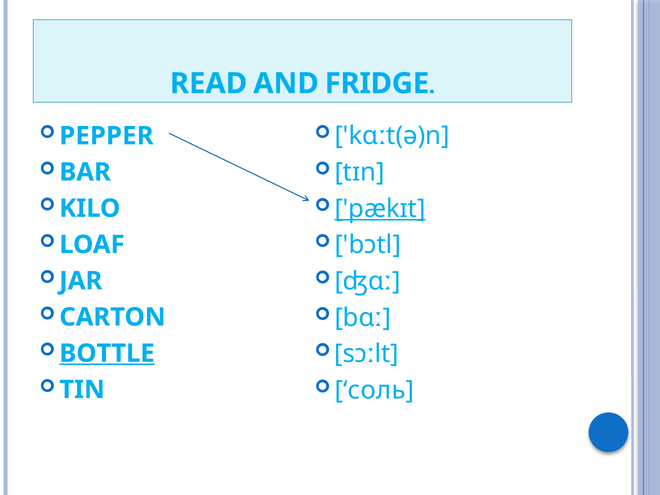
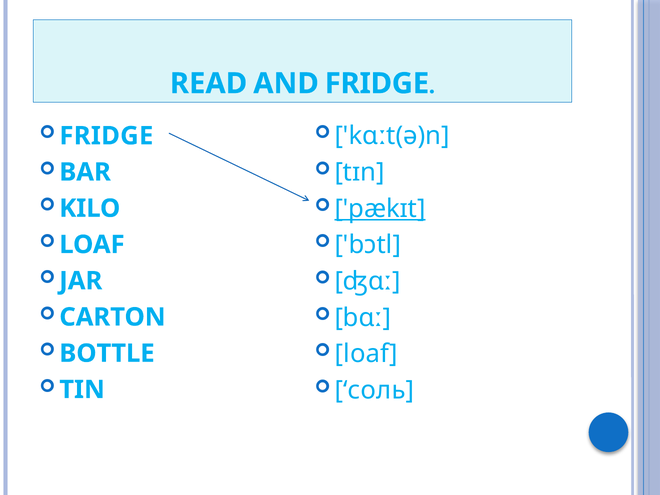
PEPPER: PEPPER -> FRIDGE (106, 136)
BOTTLE underline: present -> none (107, 353)
sɔːlt: sɔːlt -> loaf (366, 354)
